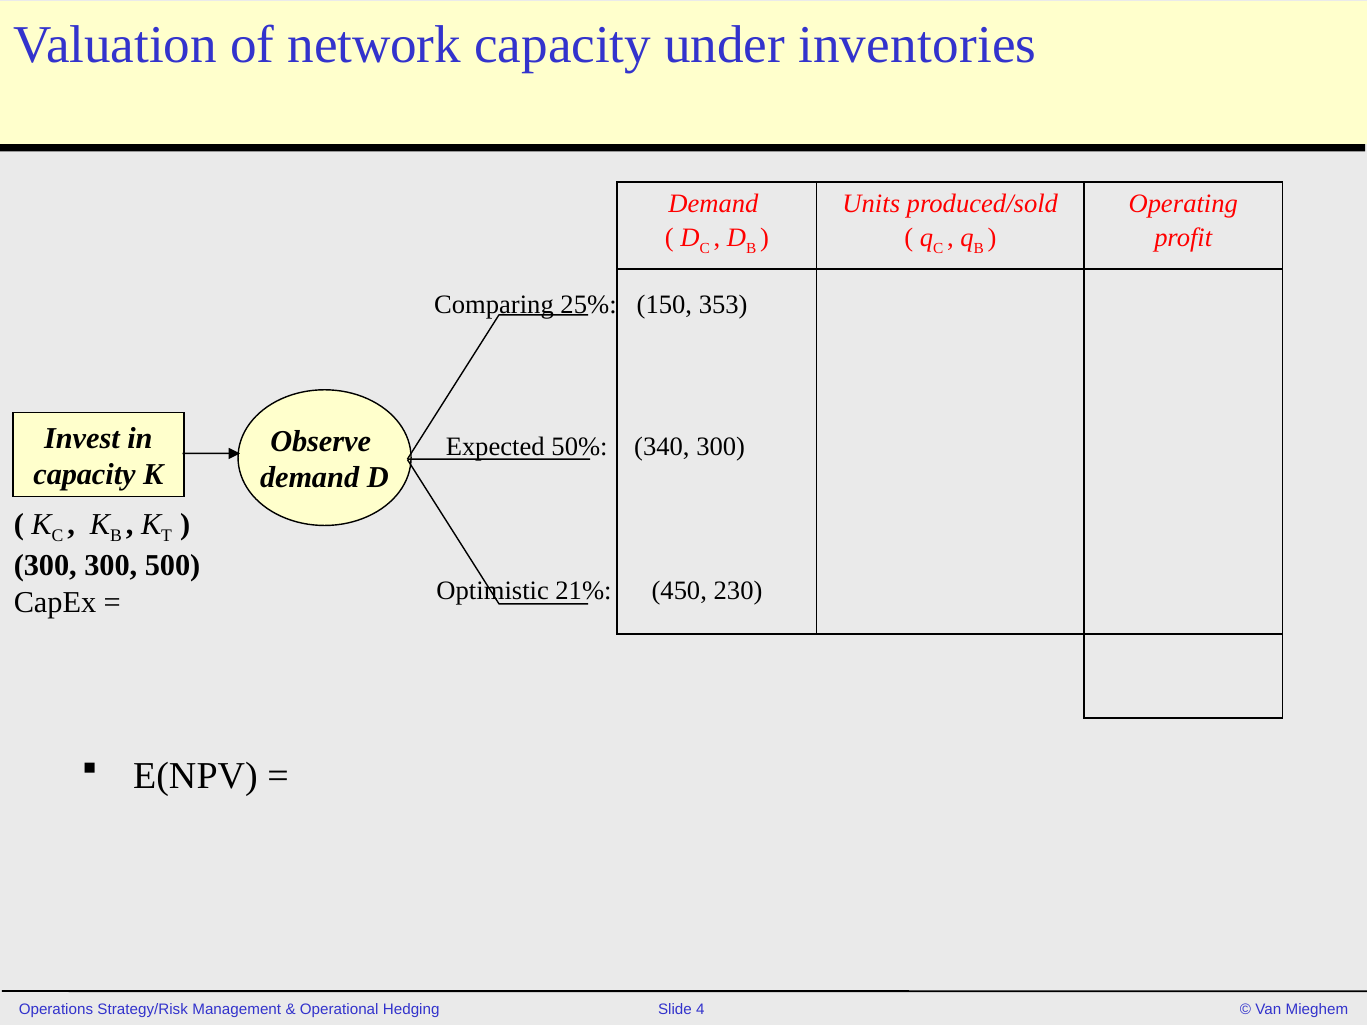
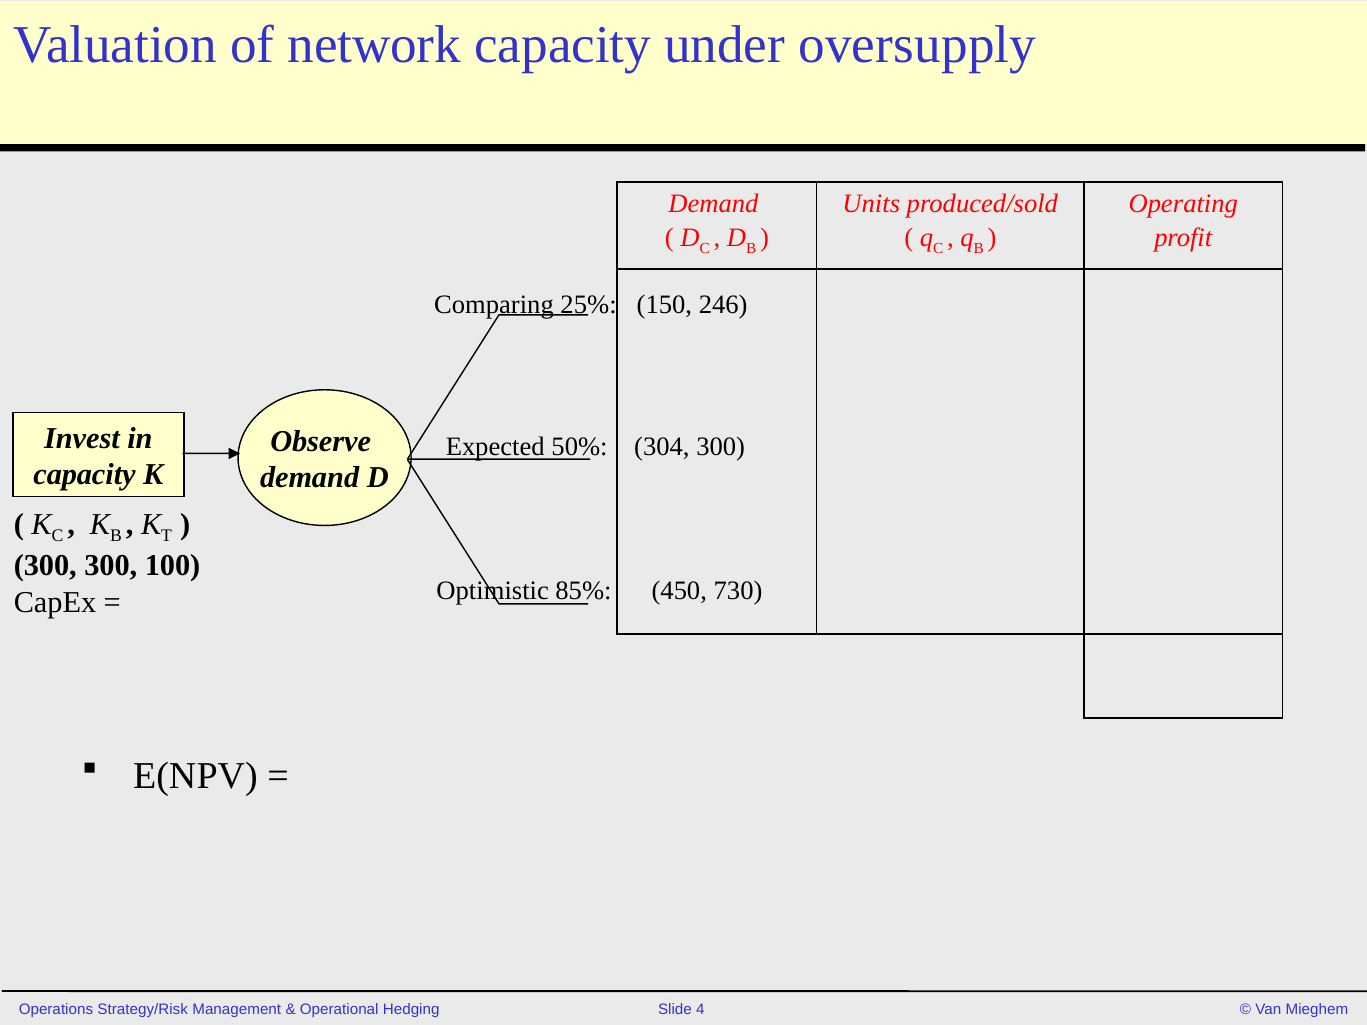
inventories: inventories -> oversupply (917, 45)
353: 353 -> 246 (723, 305)
340: 340 -> 304 (662, 446)
500: 500 -> 100 (173, 566)
21%: 21% -> 85% (583, 591)
230: 230 -> 730 (738, 591)
